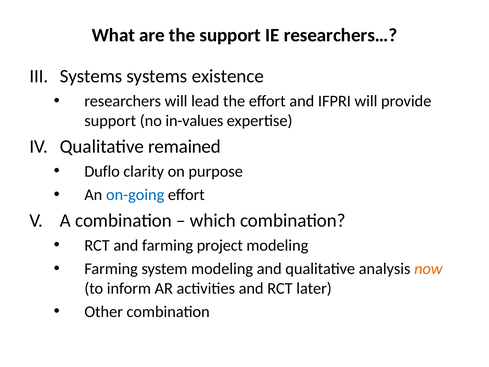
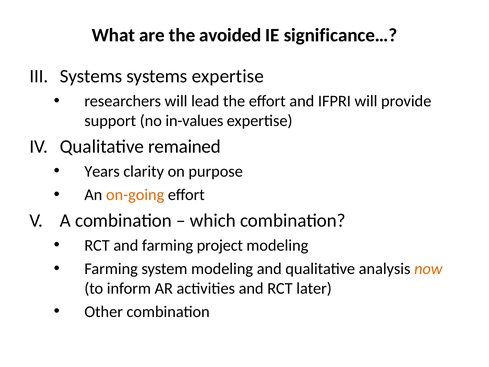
the support: support -> avoided (230, 35)
researchers…: researchers… -> significance… (340, 35)
systems existence: existence -> expertise (228, 76)
Duflo: Duflo -> Years (102, 171)
on-going colour: blue -> orange (135, 195)
